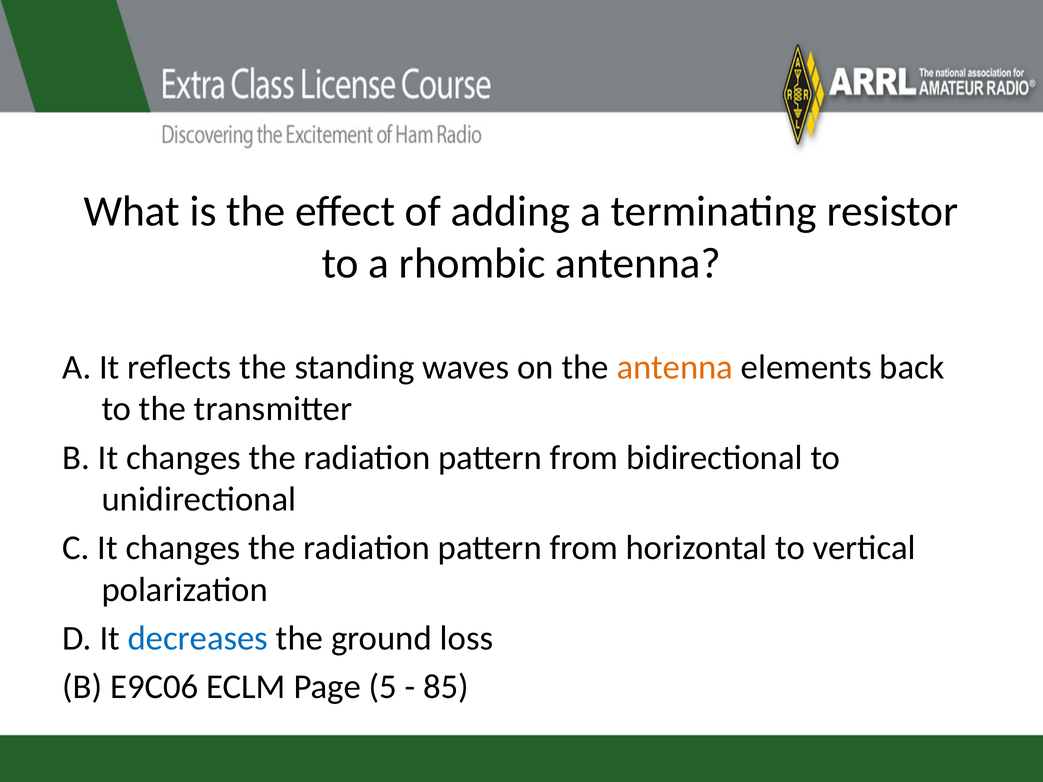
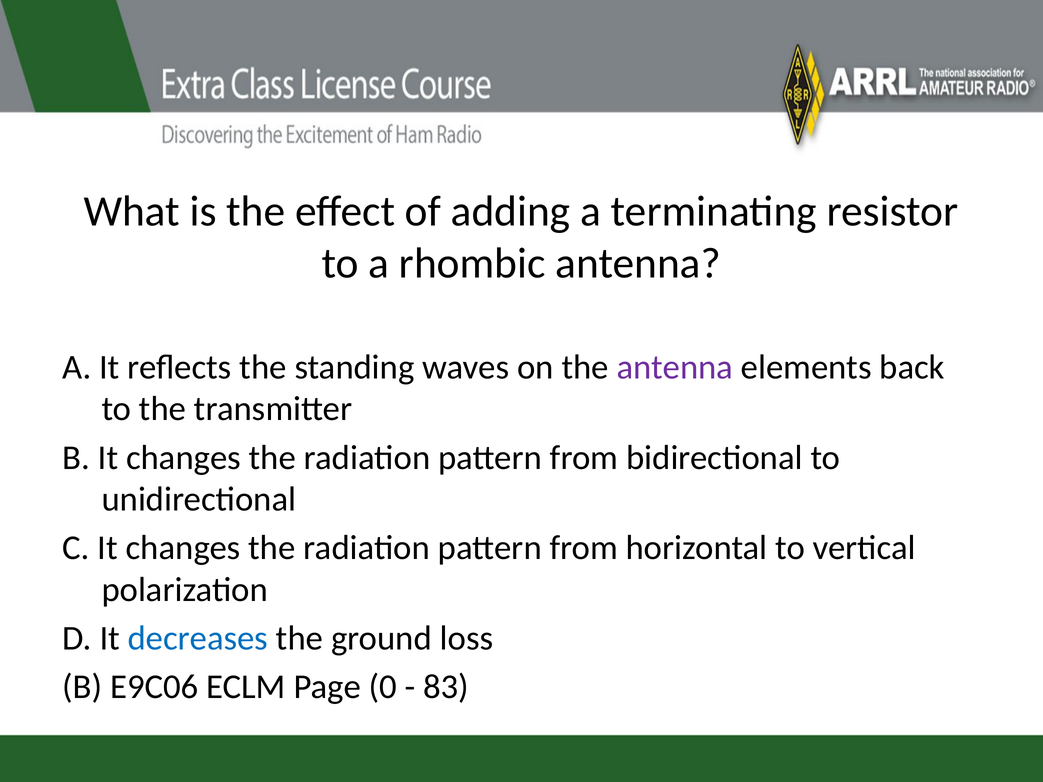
antenna colour: orange -> purple (675, 367)
5: 5 -> 0 (383, 687)
85: 85 -> 83 (446, 687)
